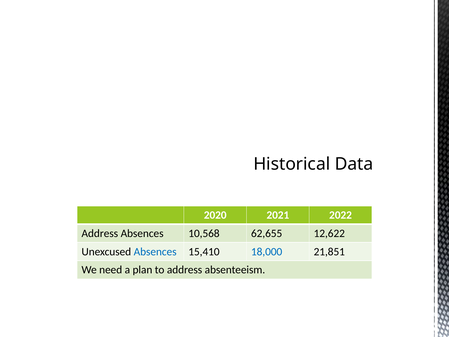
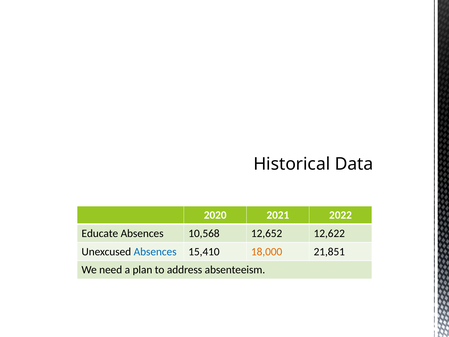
Address: Address -> Educate (100, 233)
62,655: 62,655 -> 12,652 (267, 233)
18,000 colour: blue -> orange (267, 251)
